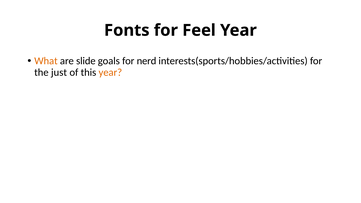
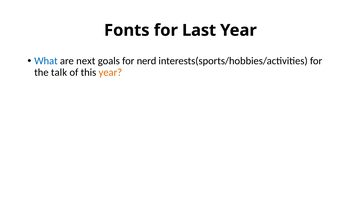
Feel: Feel -> Last (199, 30)
What colour: orange -> blue (46, 61)
slide: slide -> next (86, 61)
just: just -> talk (59, 72)
